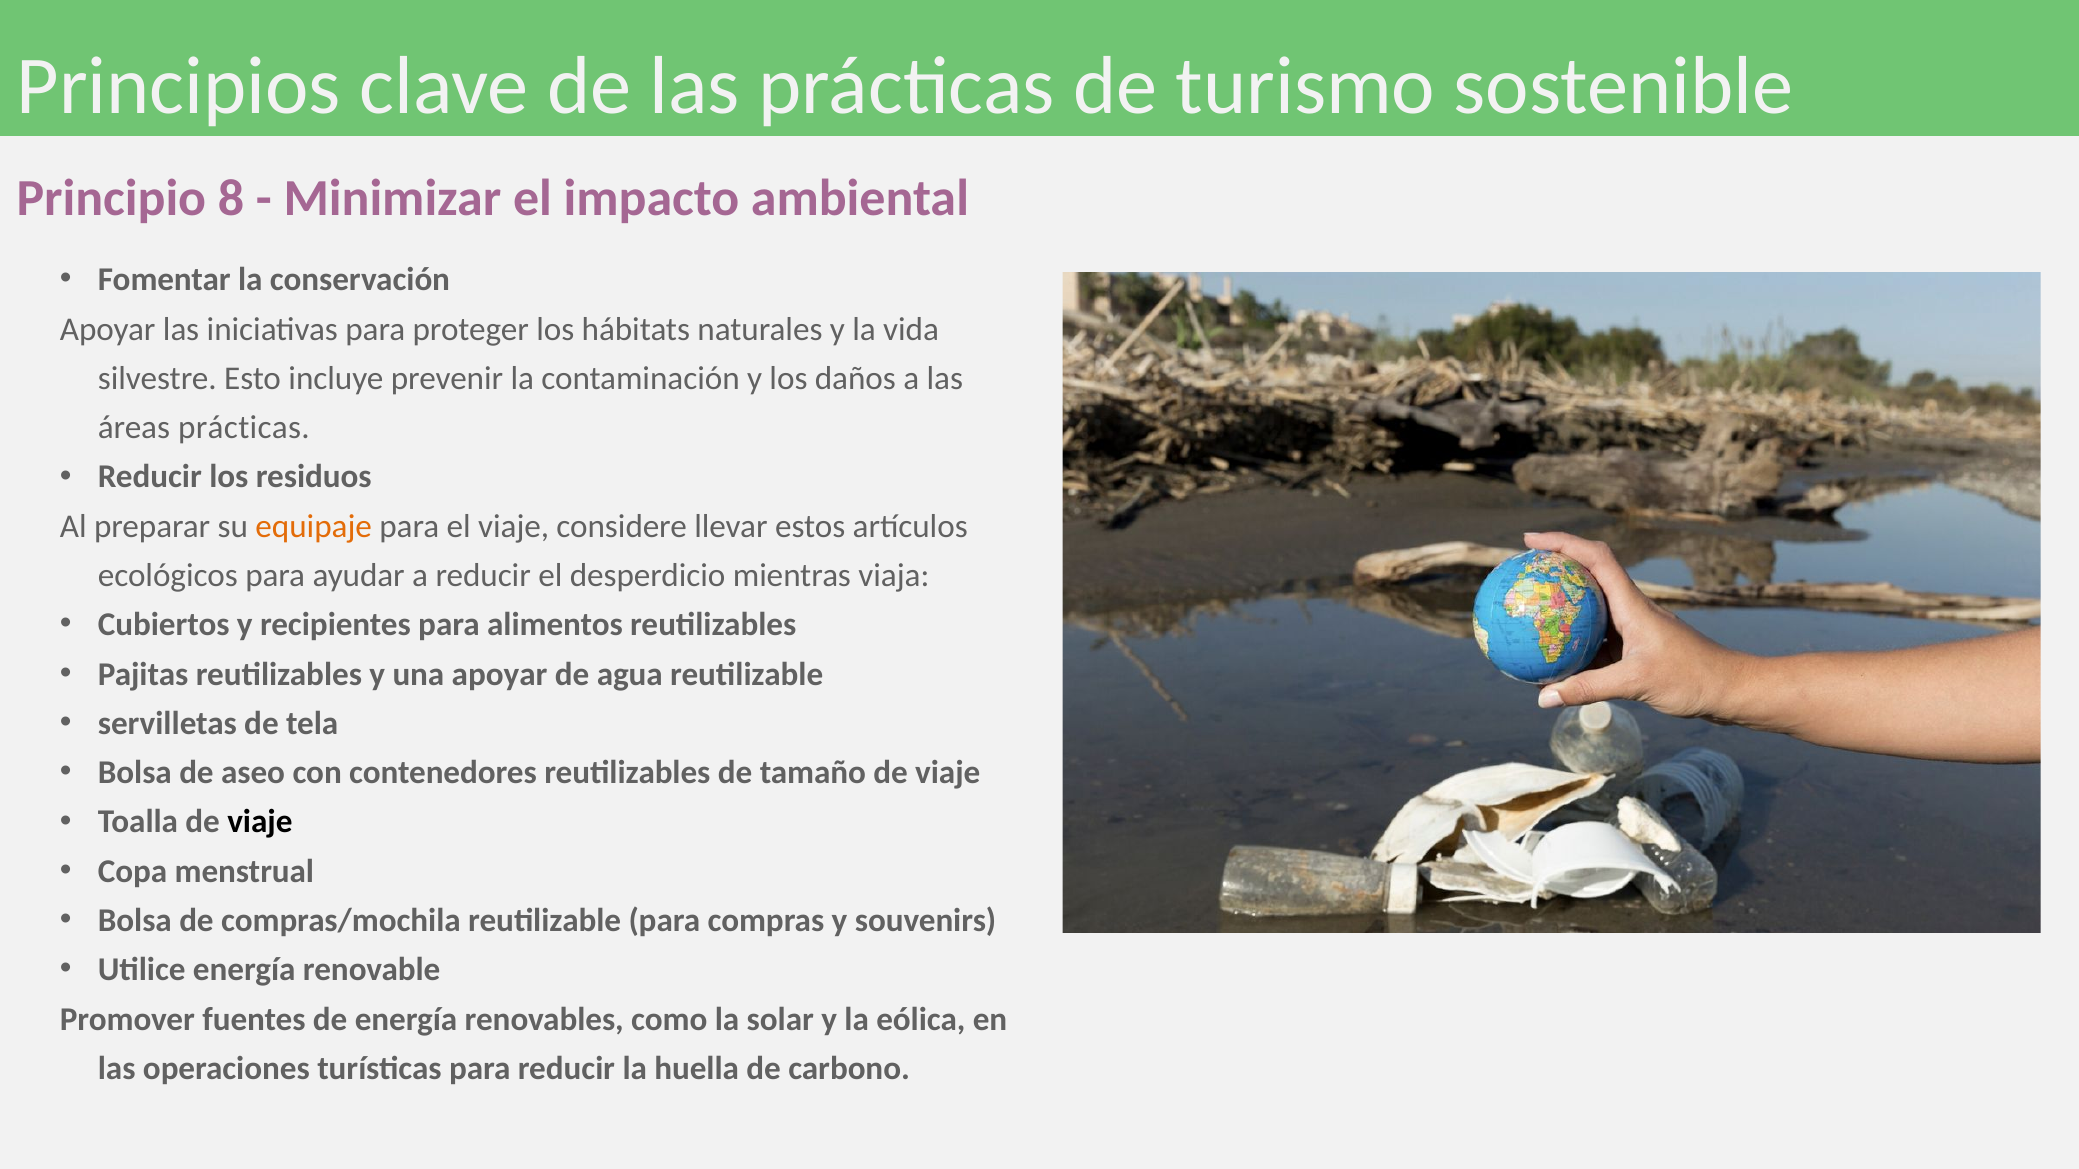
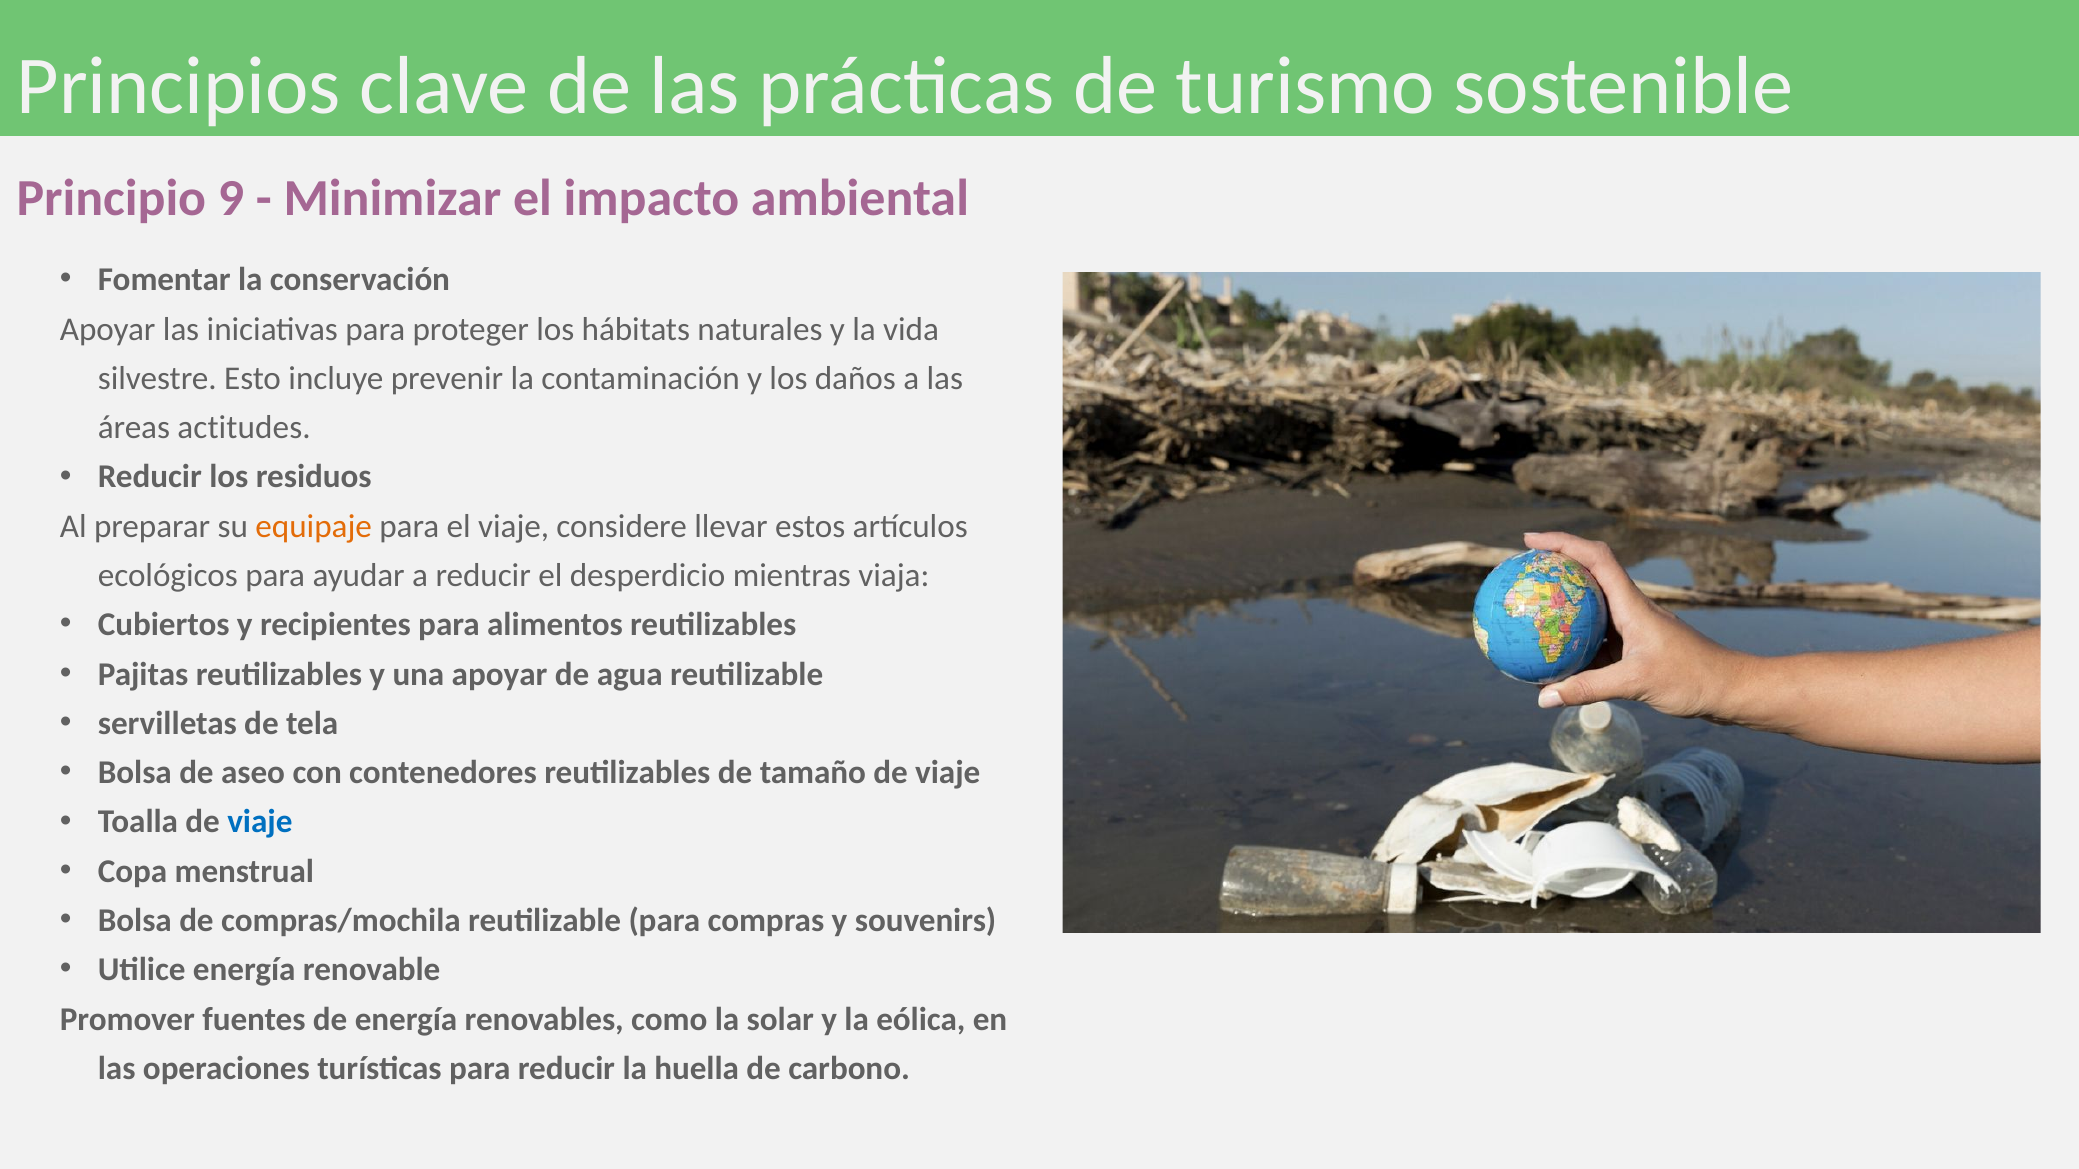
8: 8 -> 9 (231, 198)
áreas prácticas: prácticas -> actitudes (244, 428)
viaje colour: black -> blue (260, 822)
